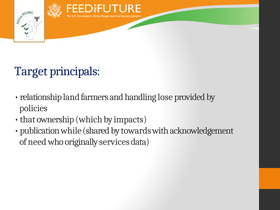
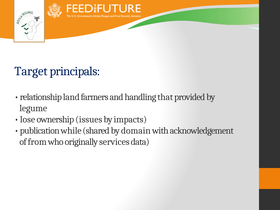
lose: lose -> that (165, 97)
policies: policies -> legume (33, 108)
that: that -> lose (28, 119)
which: which -> issues (89, 119)
towards: towards -> domain (136, 131)
need: need -> from (37, 142)
